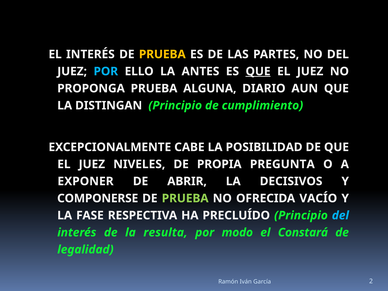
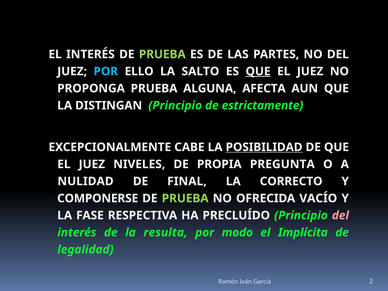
PRUEBA colour: yellow -> light green (162, 54)
ANTES: ANTES -> SALTO (200, 71)
DIARIO: DIARIO -> AFECTA (264, 88)
cumplimiento: cumplimiento -> estrictamente (262, 105)
POSIBILIDAD underline: none -> present (264, 147)
EXPONER: EXPONER -> NULIDAD (86, 181)
ABRIR: ABRIR -> FINAL (187, 181)
DECISIVOS: DECISIVOS -> CORRECTO (291, 181)
del colour: light blue -> pink (340, 215)
Constará: Constará -> Implícita (303, 232)
